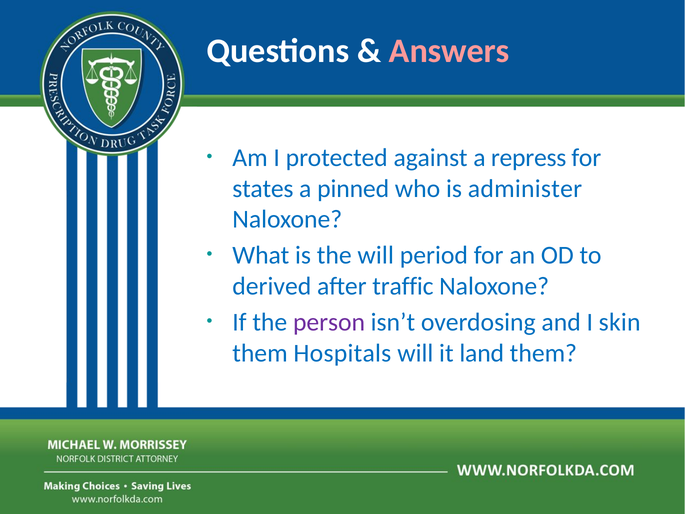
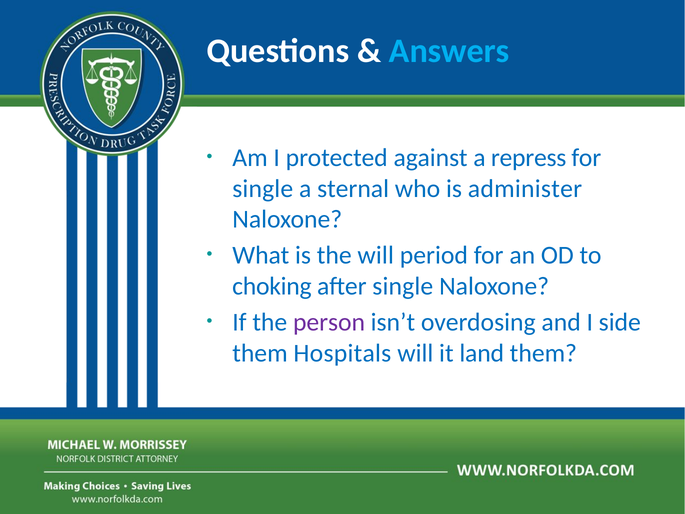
Answers colour: pink -> light blue (449, 51)
states: states -> single (263, 188)
pinned: pinned -> sternal (353, 188)
derived: derived -> choking (272, 286)
after traffic: traffic -> single (403, 286)
skin: skin -> side (620, 322)
